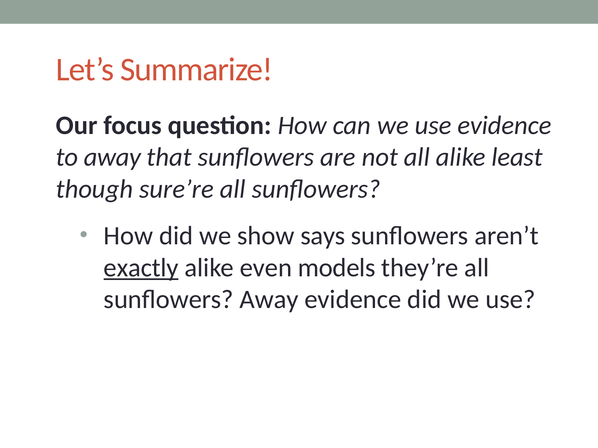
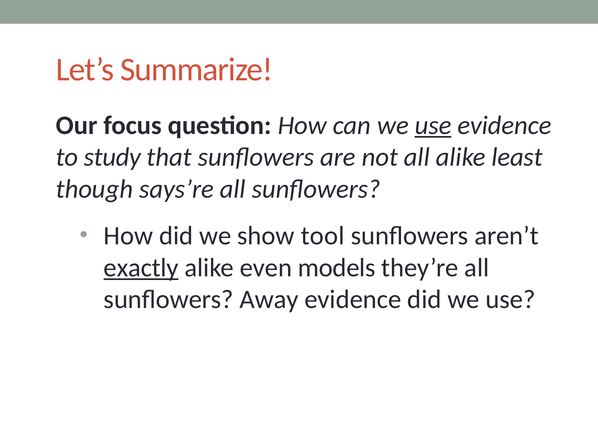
use underline: none -> present (433, 125)
to away: away -> study (112, 157)
sure’re: sure’re -> says’re (176, 189)
says: says -> tool (323, 236)
